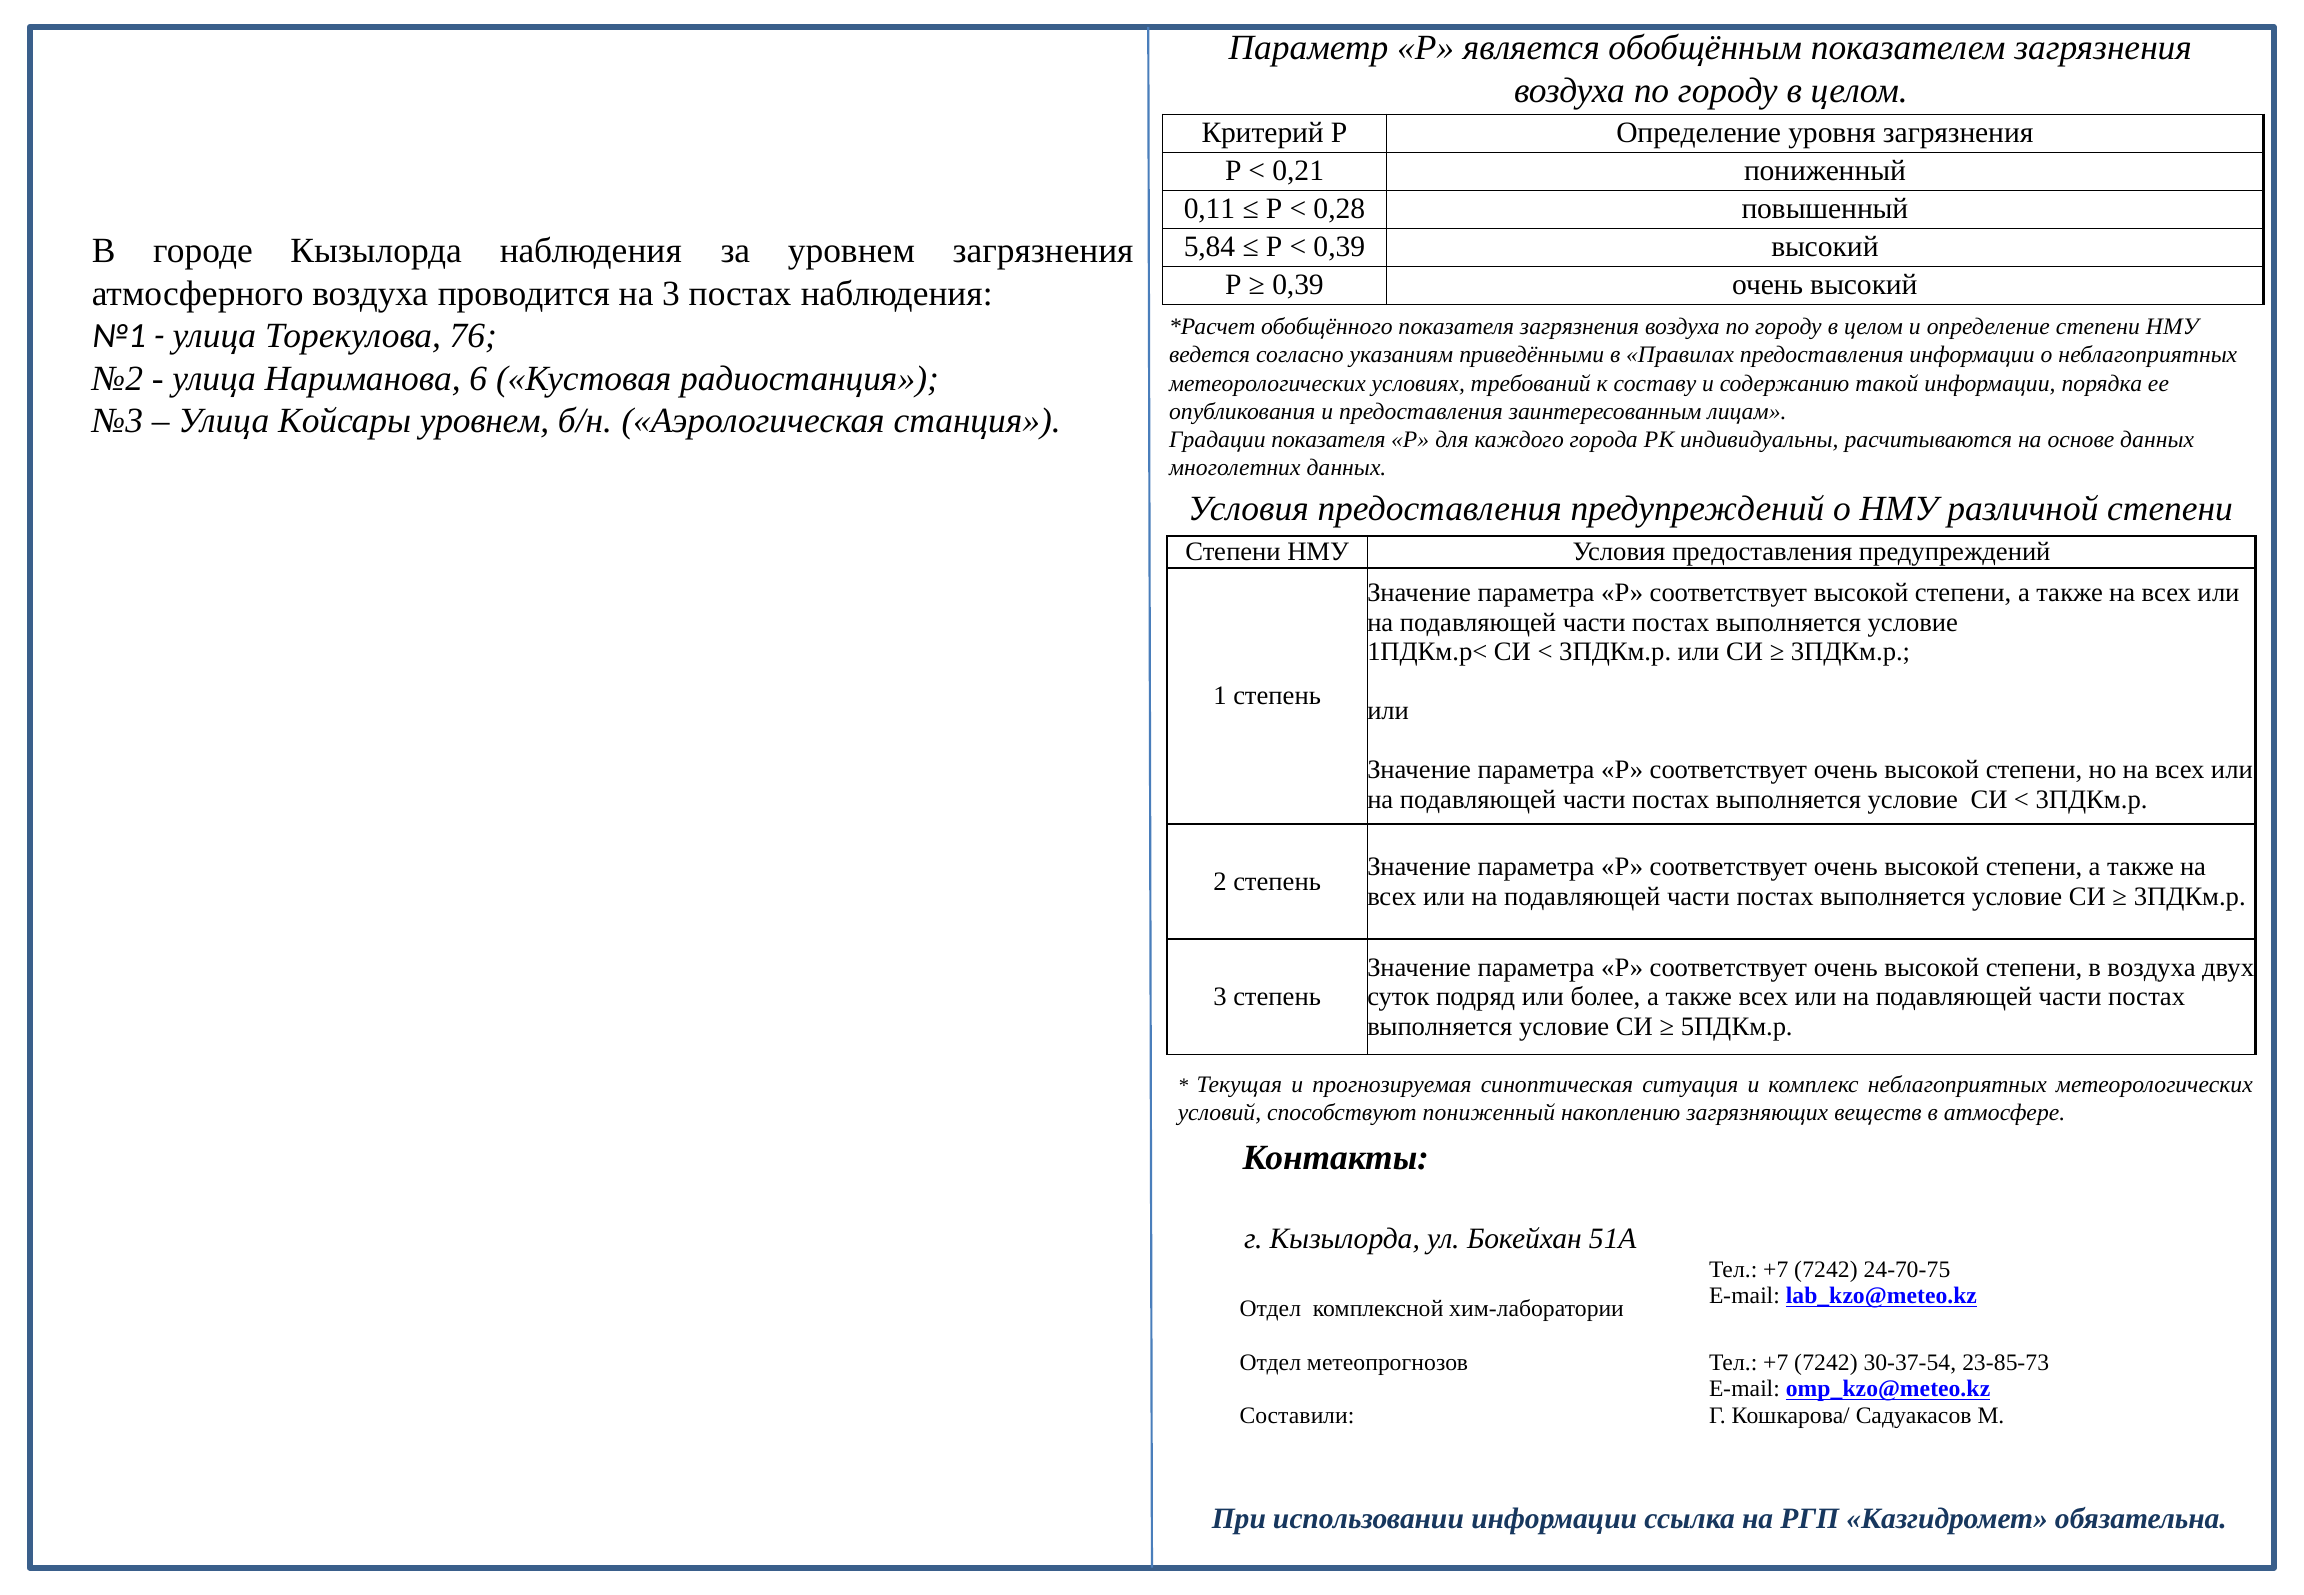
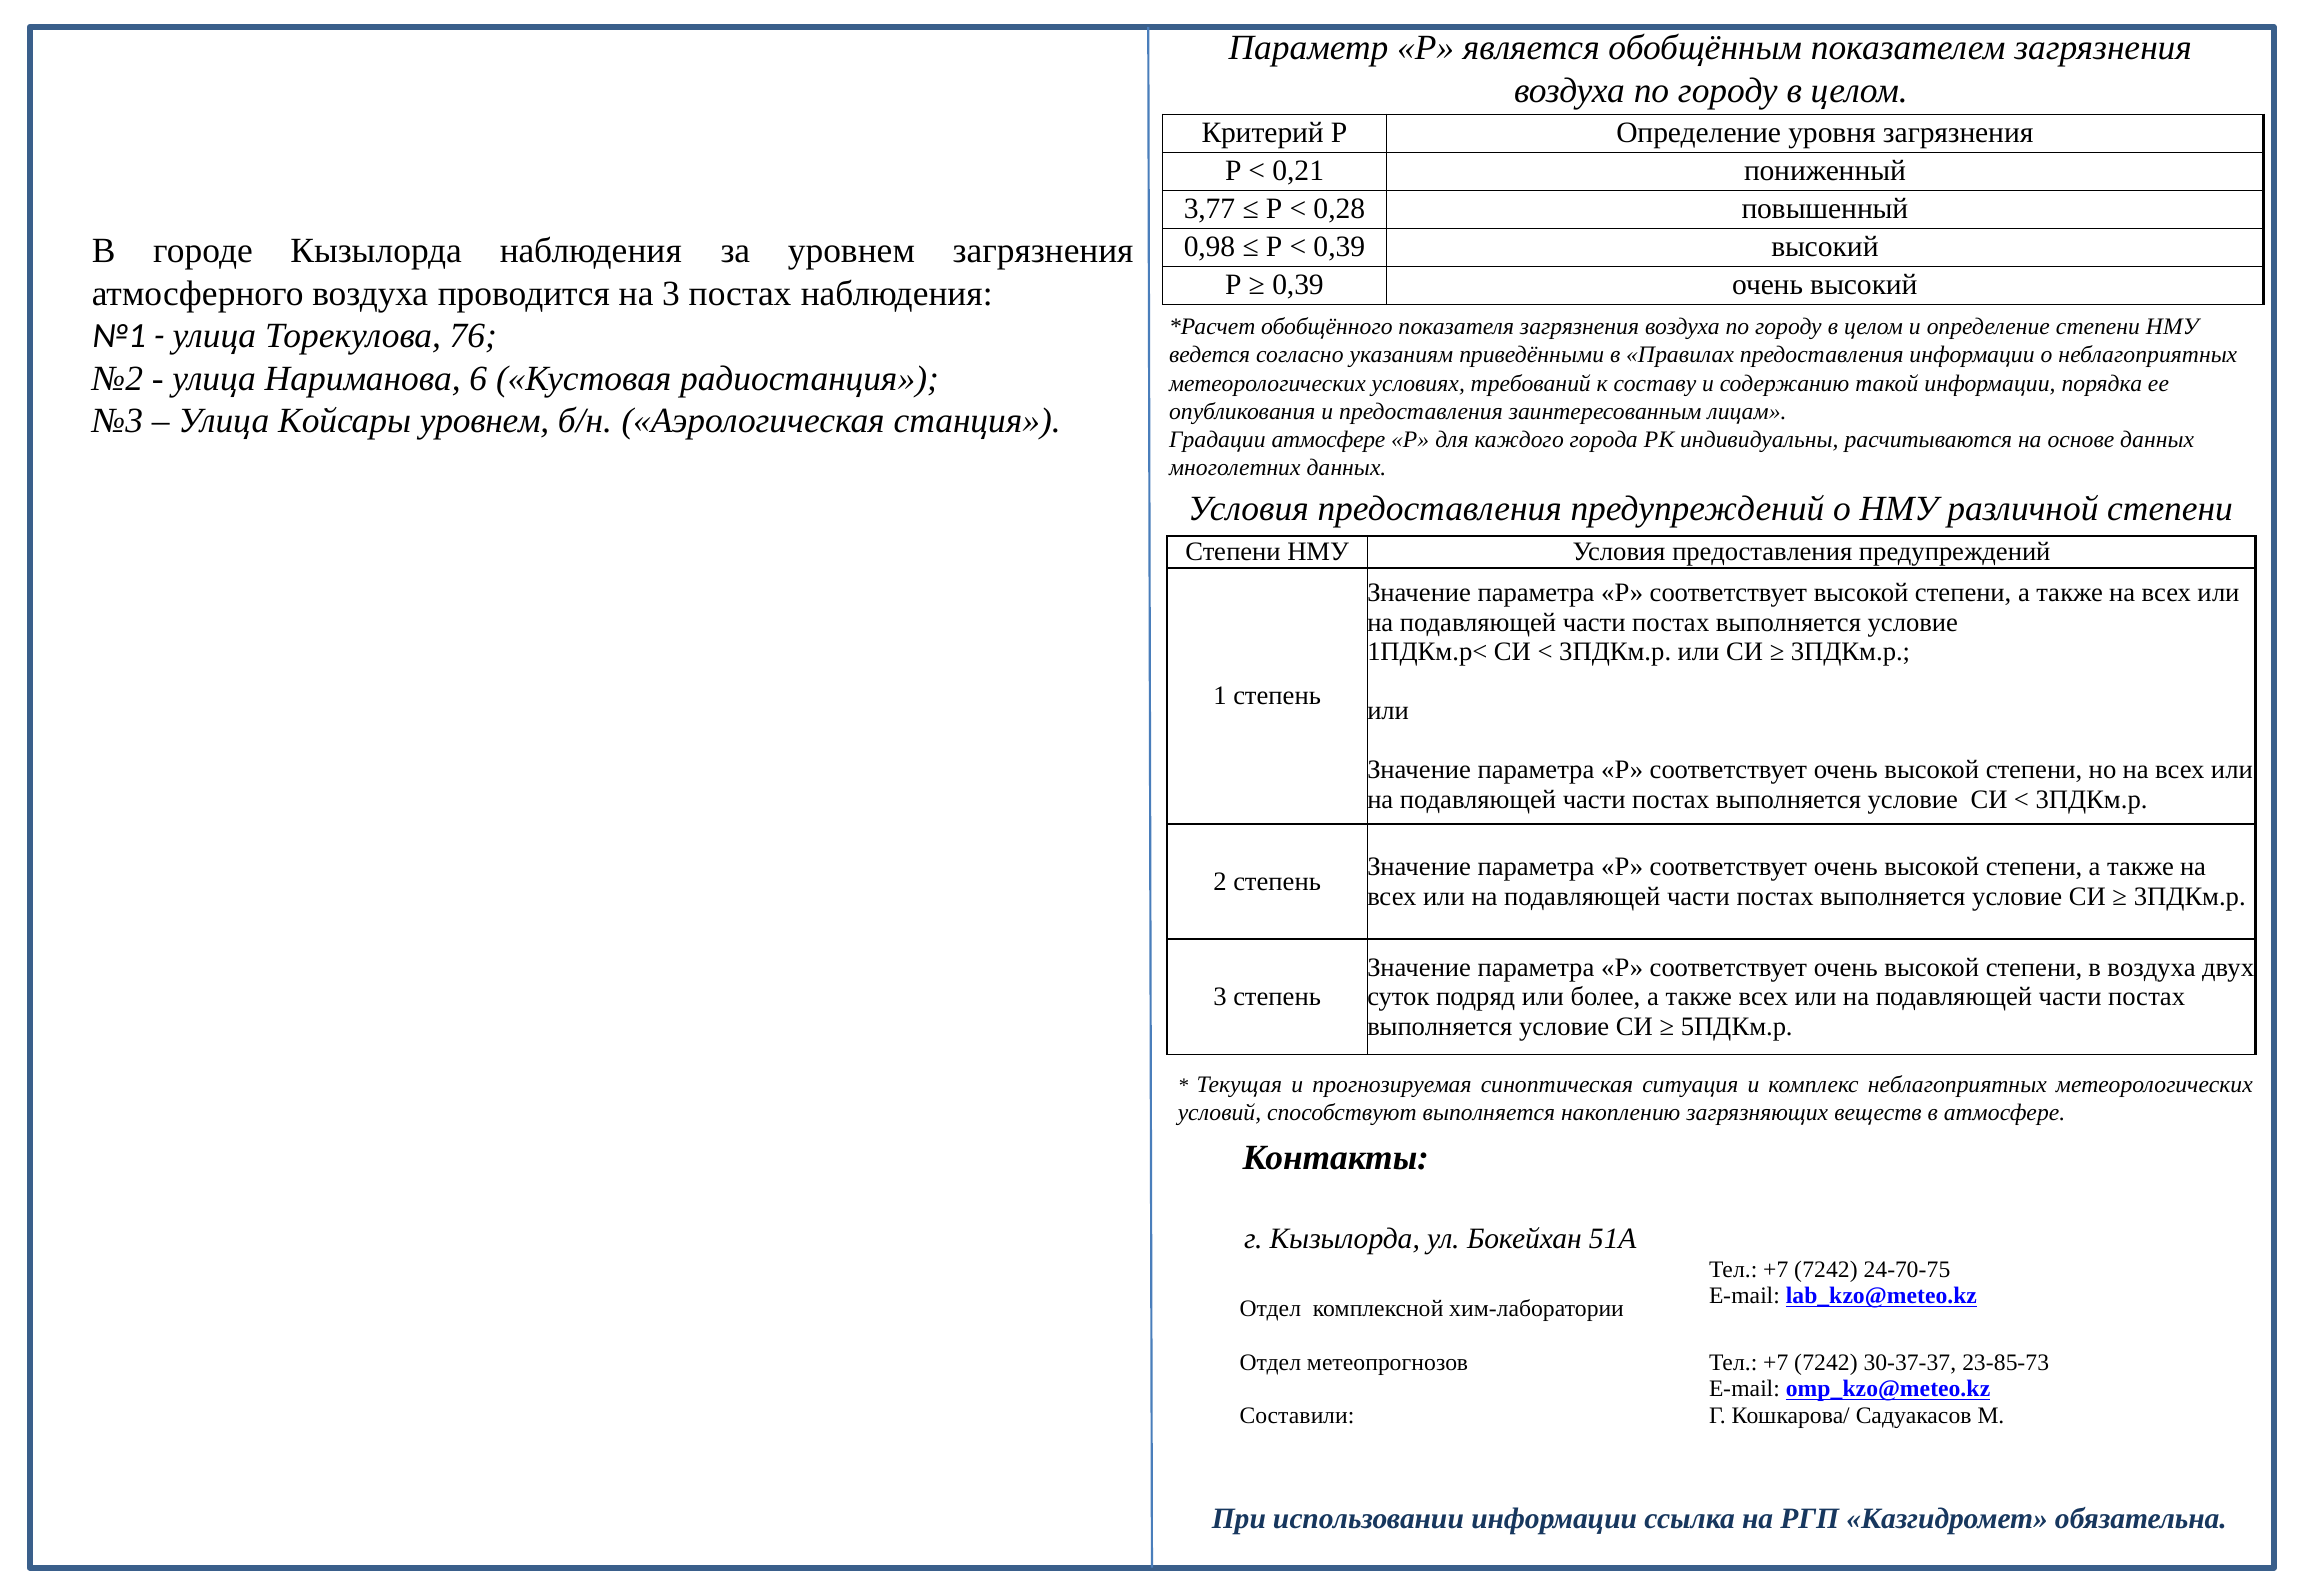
0,11: 0,11 -> 3,77 (1209, 209)
5,84: 5,84 -> 0,98 (1209, 247)
Градации показателя: показателя -> атмосфере (1328, 440)
способствуют пониженный: пониженный -> выполняется (1489, 1113)
30-37-54: 30-37-54 -> 30-37-37 (1910, 1363)
